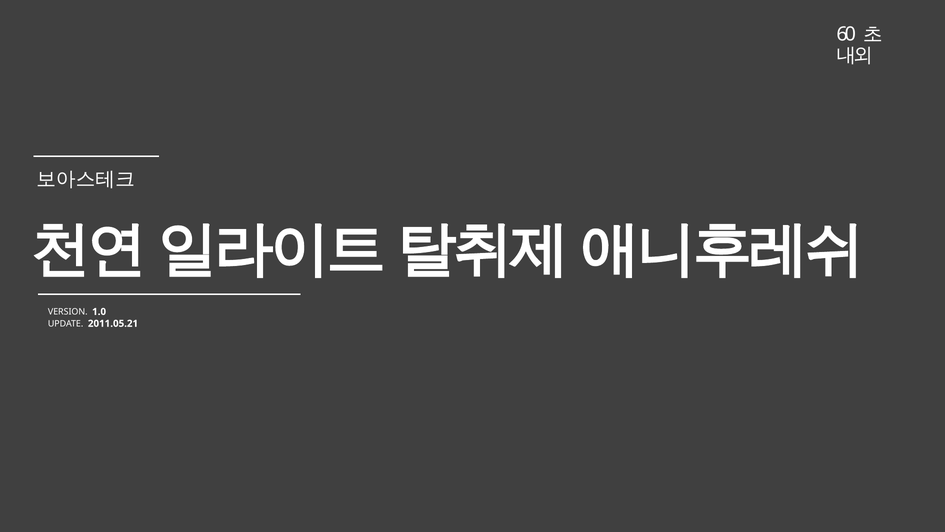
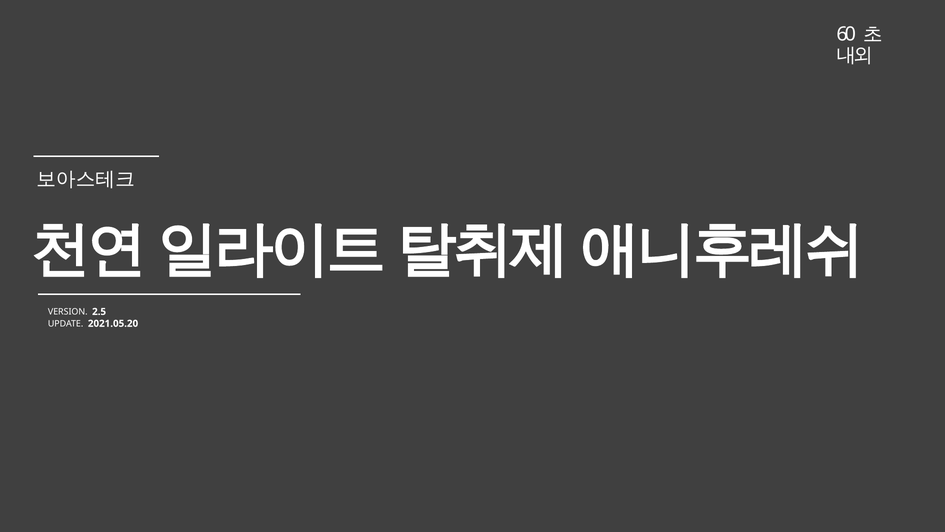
1.0: 1.0 -> 2.5 (99, 311)
2011.05.21: 2011.05.21 -> 2021.05.20 (113, 323)
